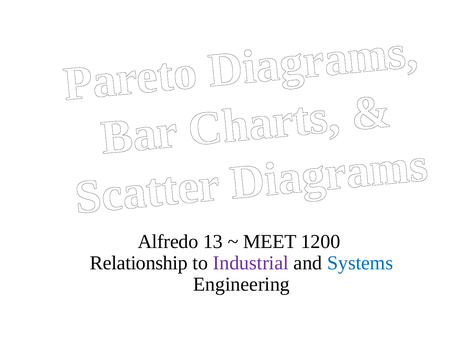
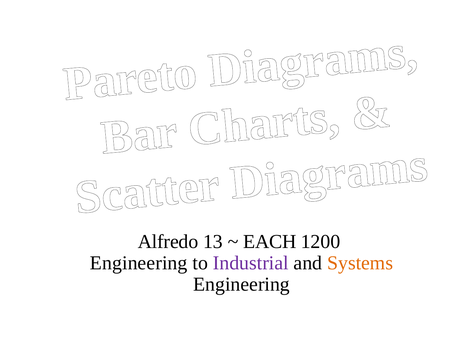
MEET: MEET -> EACH (270, 242)
Relationship: Relationship -> Engineering (139, 263)
Systems colour: blue -> orange (360, 263)
